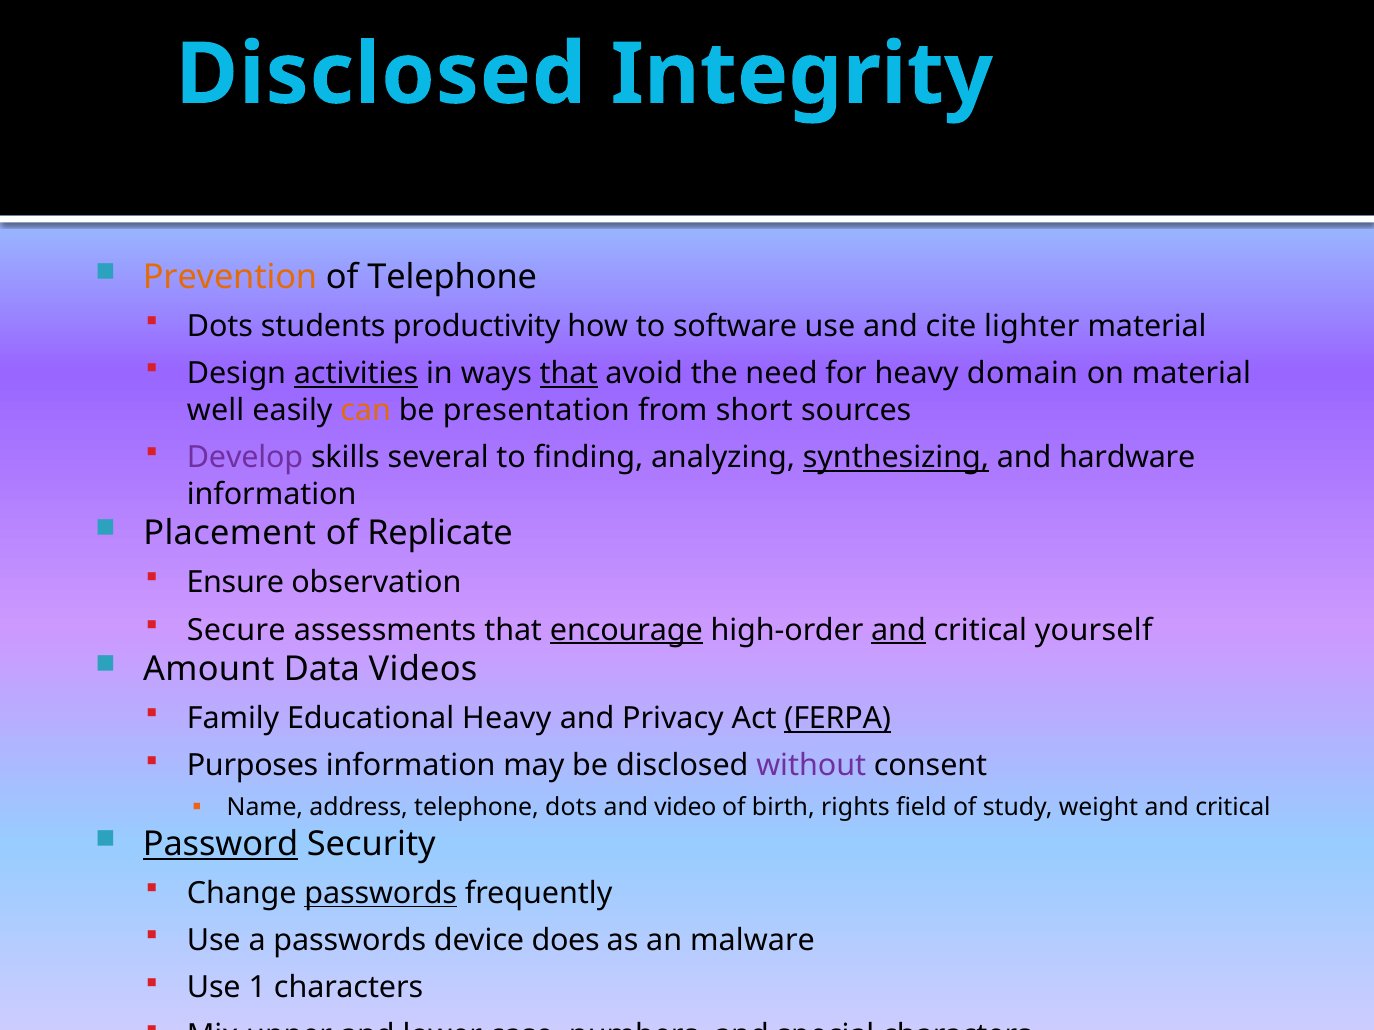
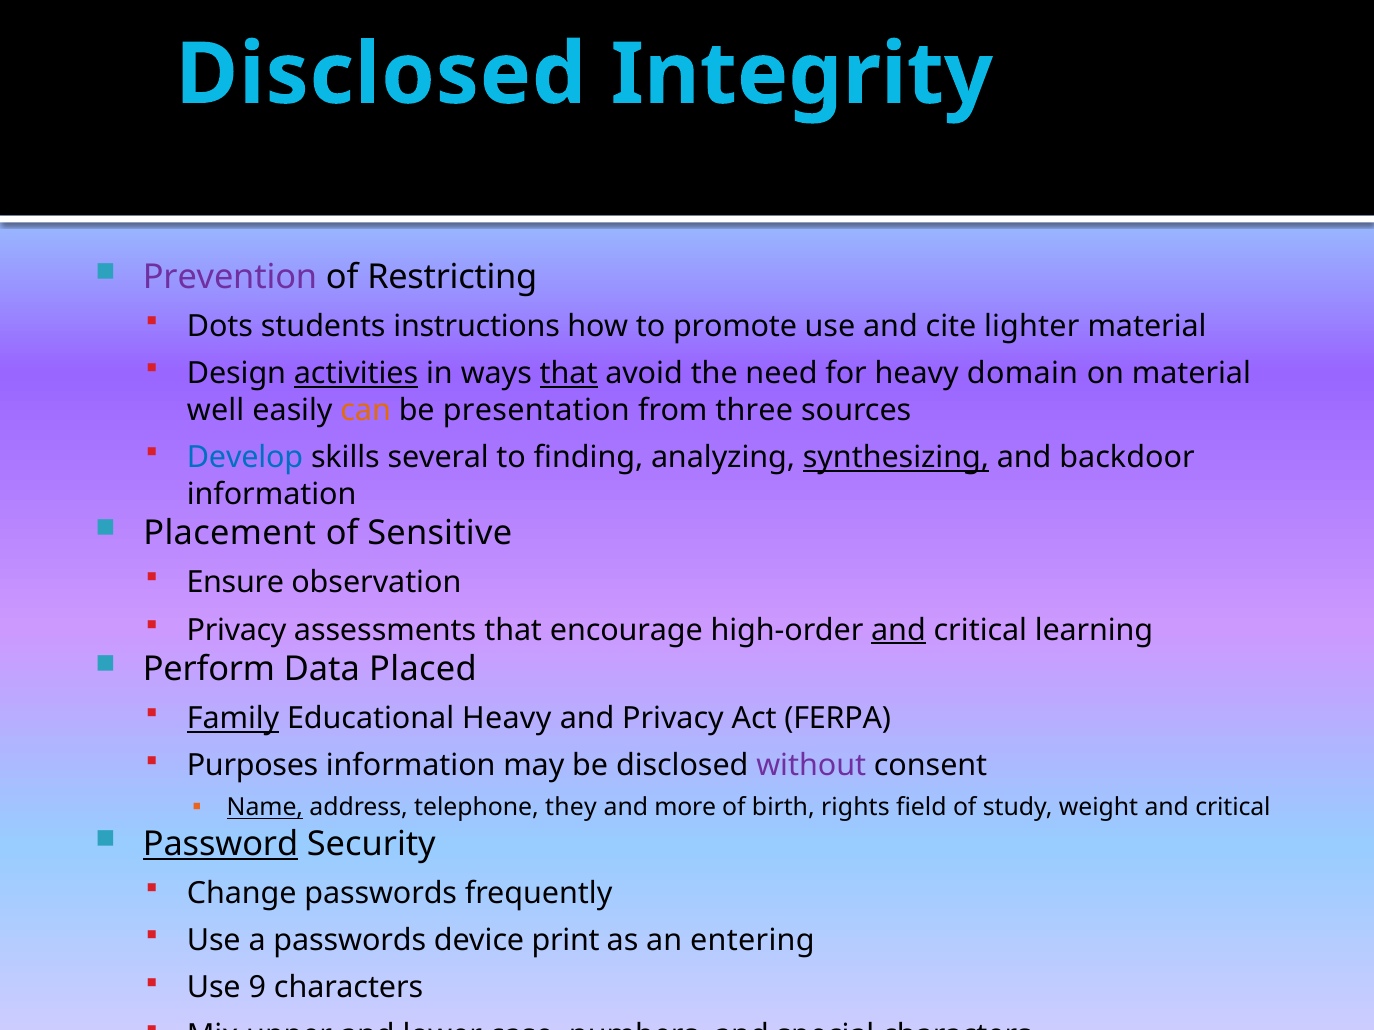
Prevention colour: orange -> purple (230, 277)
of Telephone: Telephone -> Restricting (452, 277)
productivity: productivity -> instructions (477, 327)
software: software -> promote (735, 327)
short: short -> three (754, 411)
Develop colour: purple -> blue (245, 458)
hardware: hardware -> backdoor (1127, 458)
Replicate: Replicate -> Sensitive (440, 534)
Secure: Secure -> Privacy (237, 630)
encourage underline: present -> none (626, 630)
yourself: yourself -> learning (1094, 630)
Amount: Amount -> Perform (209, 670)
Videos: Videos -> Placed (423, 670)
Family underline: none -> present (233, 719)
FERPA underline: present -> none (838, 719)
Name underline: none -> present (265, 808)
telephone dots: dots -> they (571, 808)
video: video -> more (685, 808)
passwords underline: present -> none (381, 894)
does: does -> print (566, 941)
malware: malware -> entering (752, 941)
1: 1 -> 9 (257, 988)
